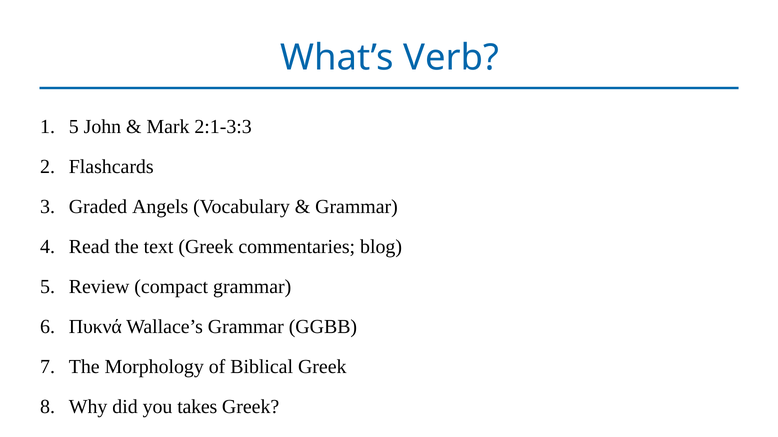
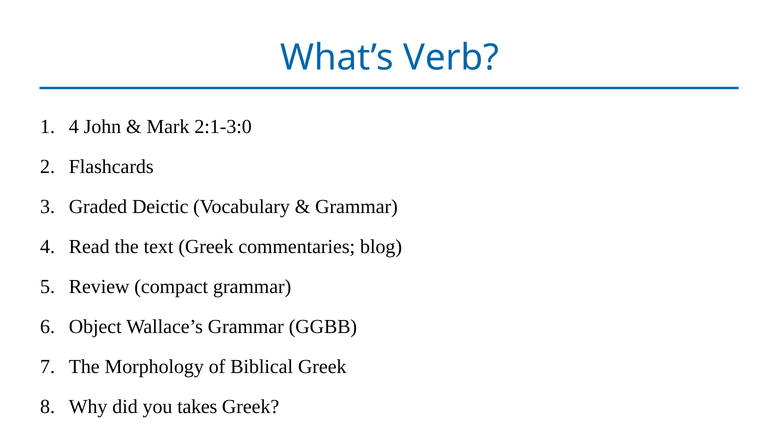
5: 5 -> 4 (74, 127)
2:1-3:3: 2:1-3:3 -> 2:1-3:0 (223, 127)
Angels: Angels -> Deictic (160, 207)
Πυκνά: Πυκνά -> Object (95, 327)
